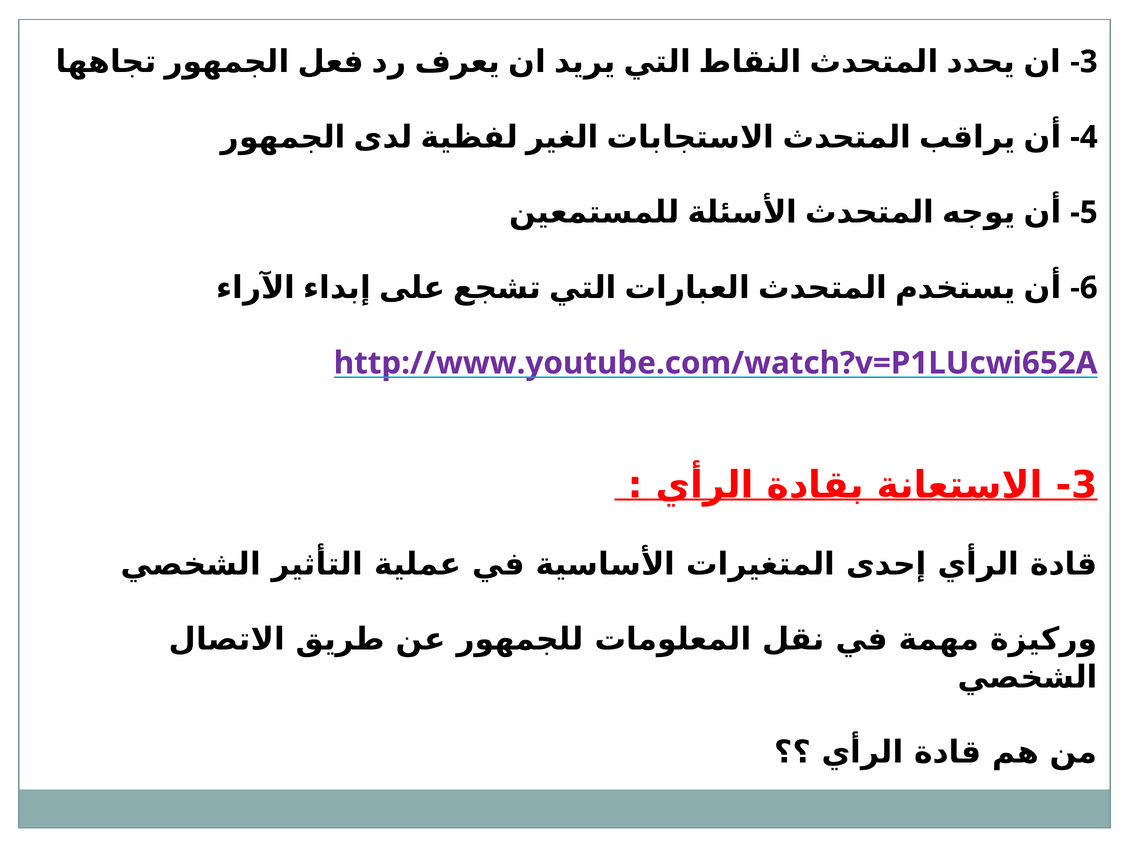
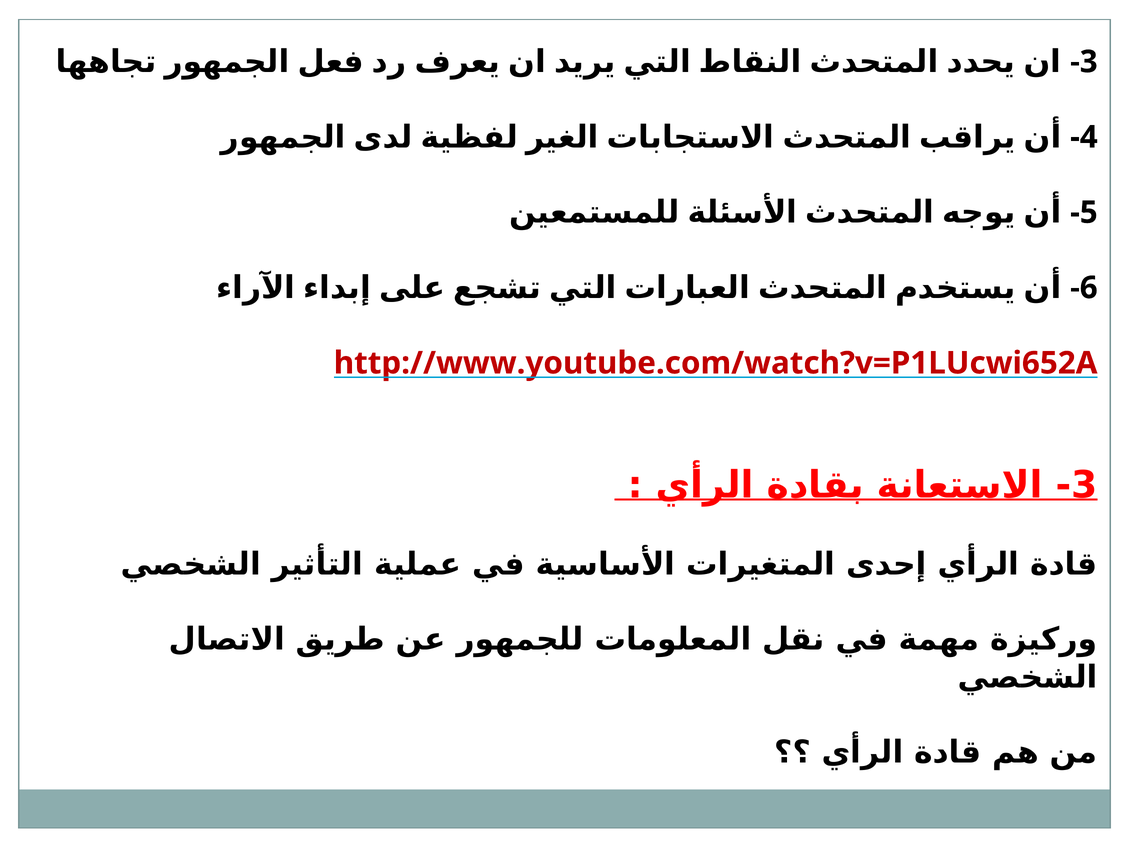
http://www.youtube.com/watch?v=P1LUcwi652A colour: purple -> red (716, 363)
